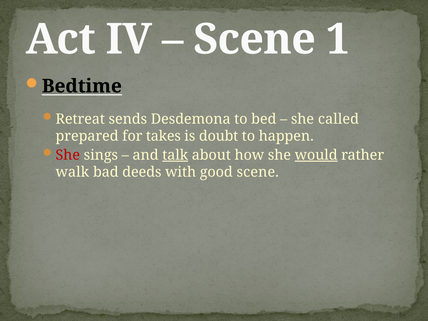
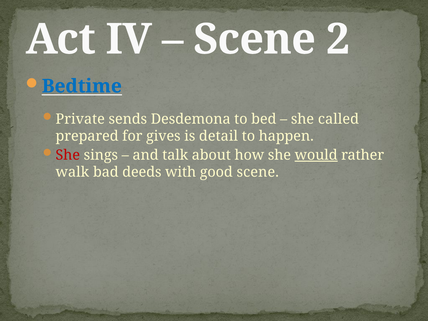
1: 1 -> 2 (338, 39)
Bedtime colour: black -> blue (82, 86)
Retreat: Retreat -> Private (80, 119)
takes: takes -> gives (163, 136)
doubt: doubt -> detail (218, 136)
talk underline: present -> none (175, 155)
